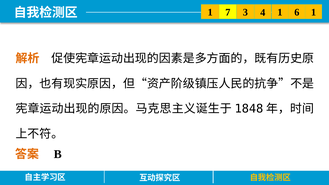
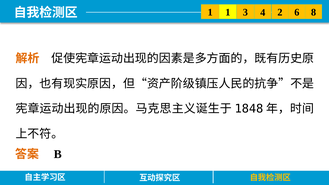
1 7: 7 -> 1 (228, 12)
3 1: 1 -> 2 (280, 12)
4 1: 1 -> 8 (314, 12)
